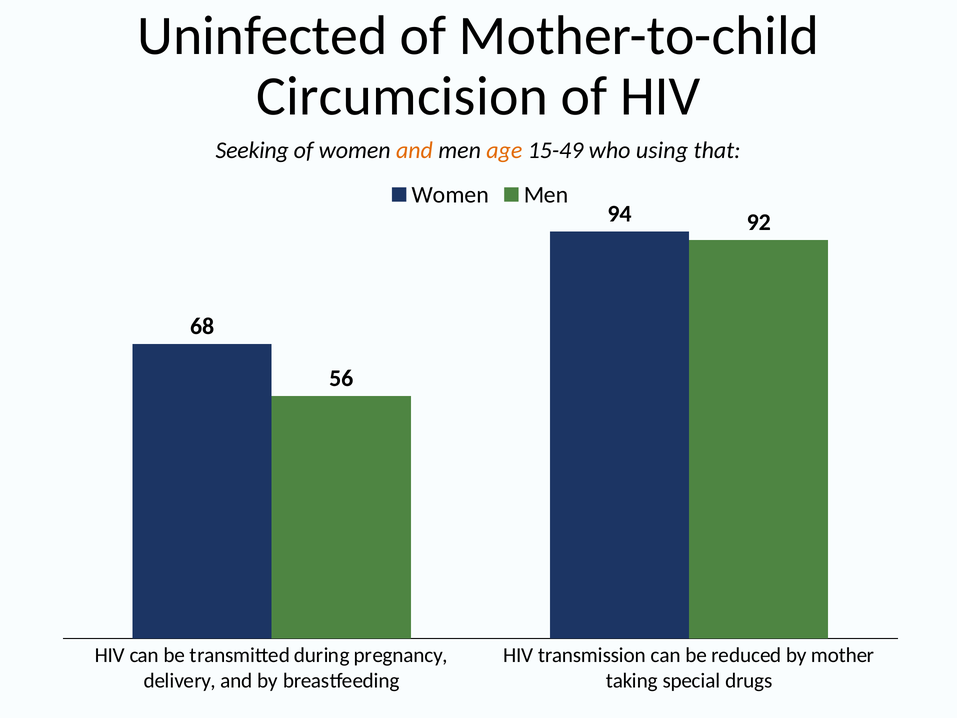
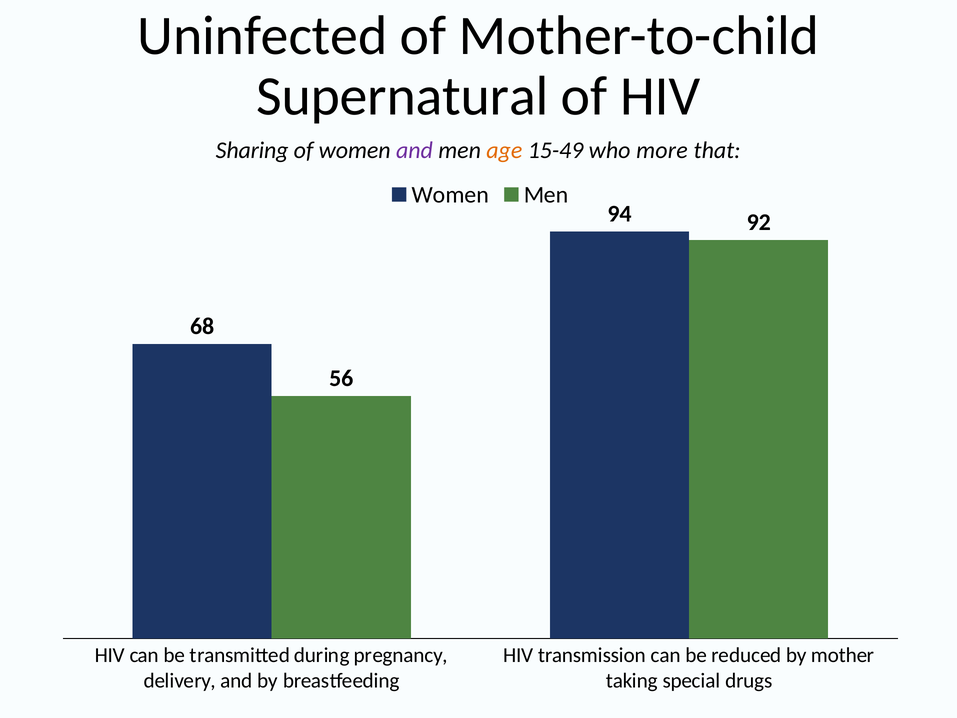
Circumcision: Circumcision -> Supernatural (402, 96)
Seeking: Seeking -> Sharing (252, 150)
and colour: orange -> purple (414, 150)
using: using -> more (662, 150)
